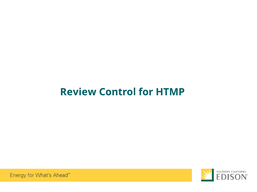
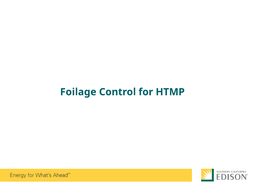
Review: Review -> Foilage (78, 92)
